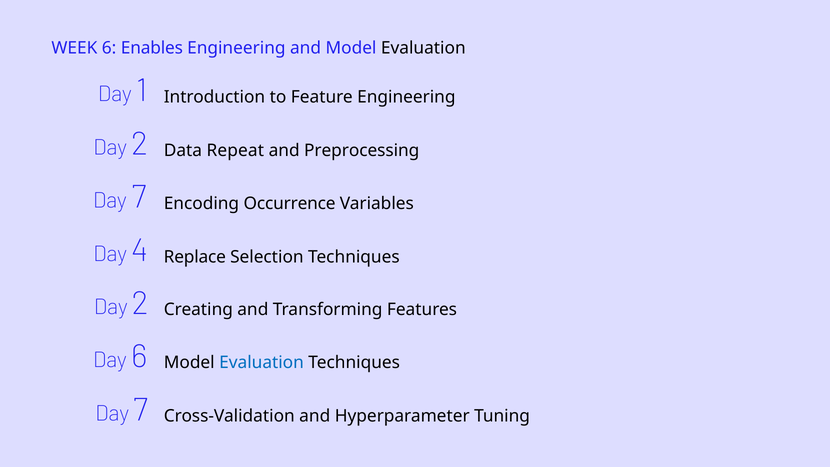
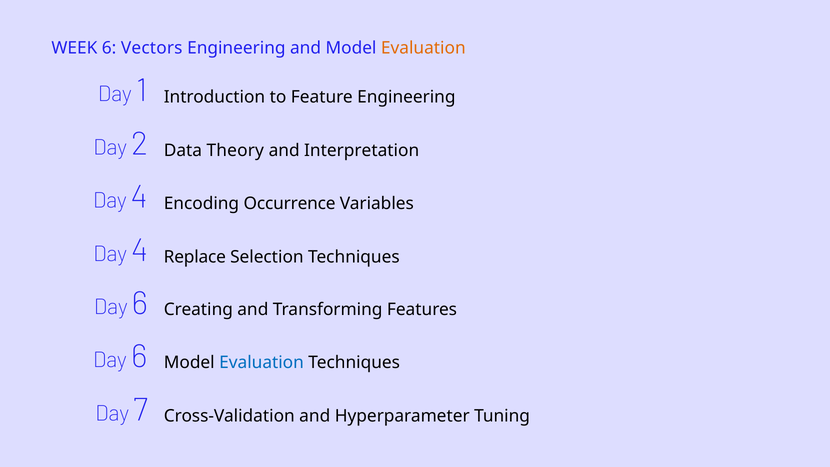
Enables: Enables -> Vectors (152, 48)
Evaluation colour: black -> orange (423, 48)
Repeat: Repeat -> Theory (235, 150)
Preprocessing: Preprocessing -> Interpretation (362, 150)
7: 7 -> 4 (139, 197)
2: 2 -> 6 (140, 303)
